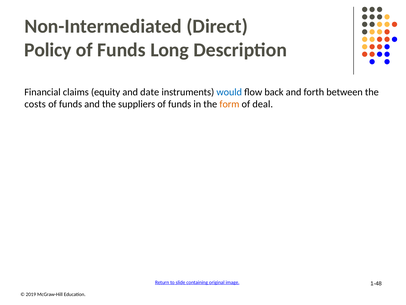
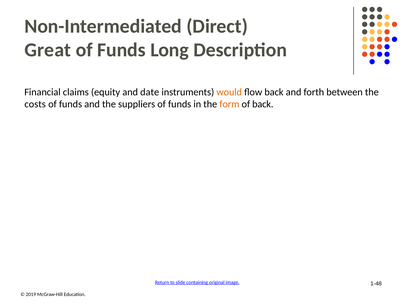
Policy: Policy -> Great (48, 50)
would colour: blue -> orange (229, 92)
of deal: deal -> back (263, 104)
